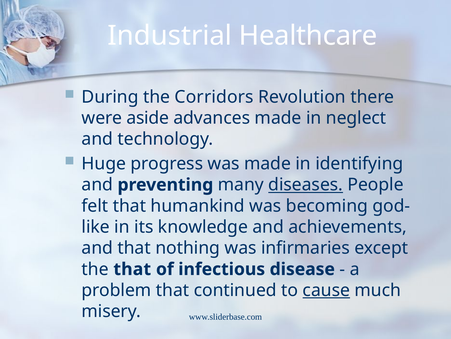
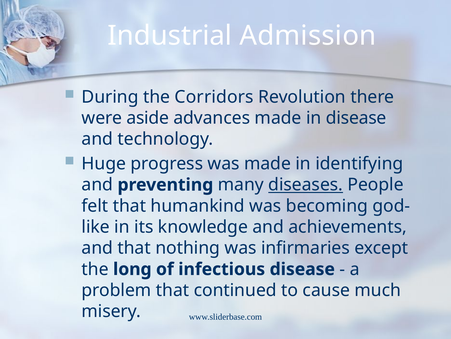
Healthcare: Healthcare -> Admission (308, 36)
in neglect: neglect -> disease (356, 118)
the that: that -> long (132, 269)
cause underline: present -> none (326, 290)
